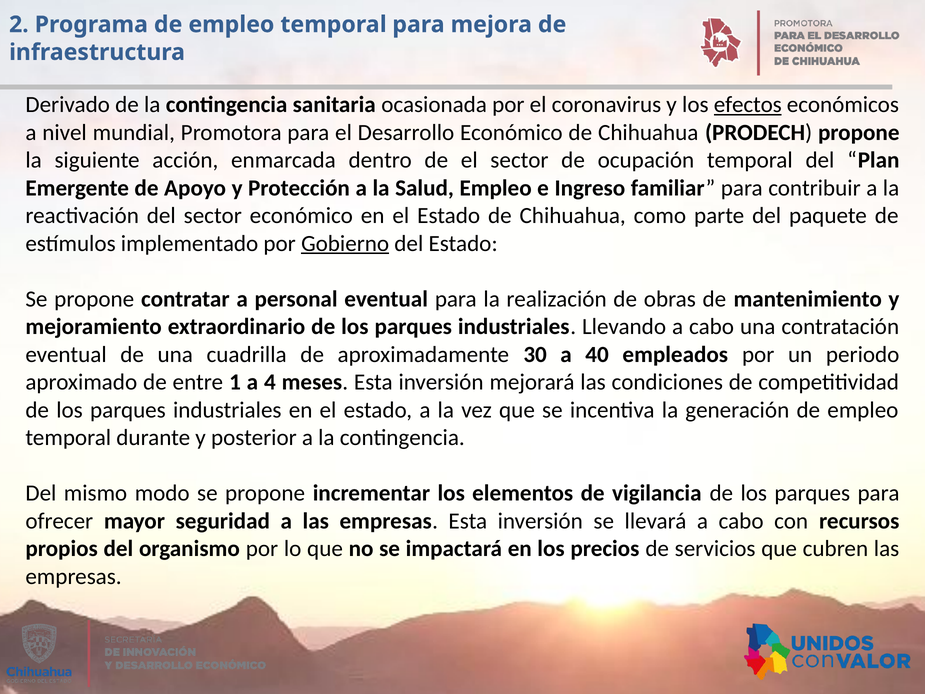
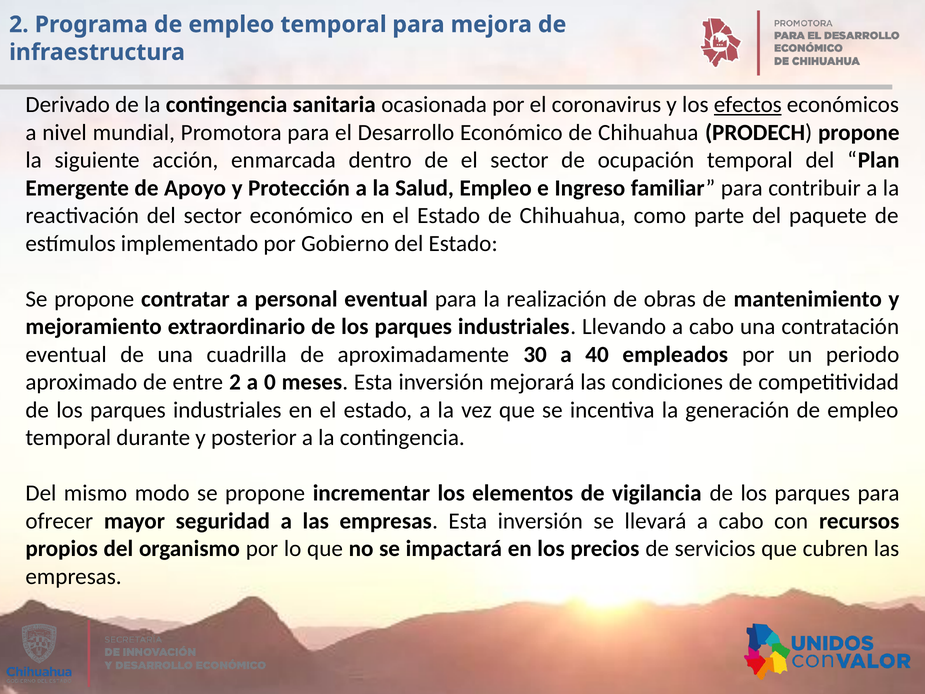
Gobierno underline: present -> none (345, 243)
entre 1: 1 -> 2 (235, 382)
4: 4 -> 0 (270, 382)
